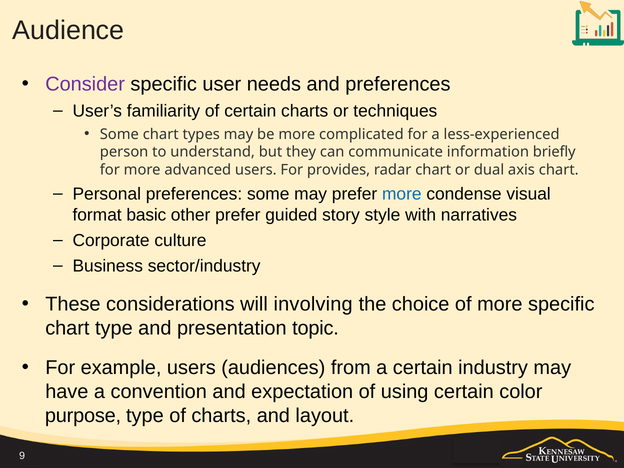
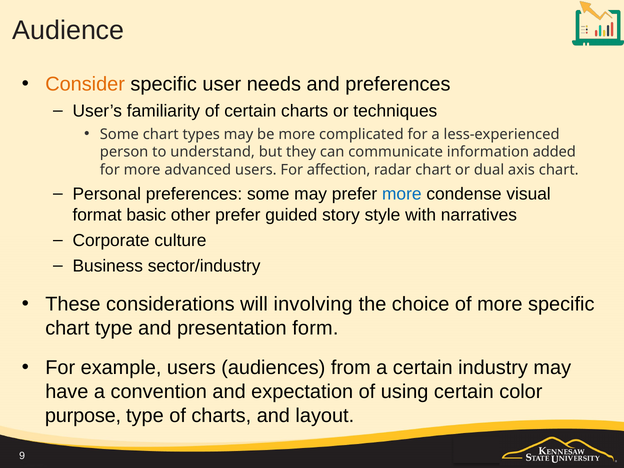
Consider colour: purple -> orange (85, 84)
briefly: briefly -> added (554, 152)
provides: provides -> affection (339, 170)
topic: topic -> form (315, 328)
